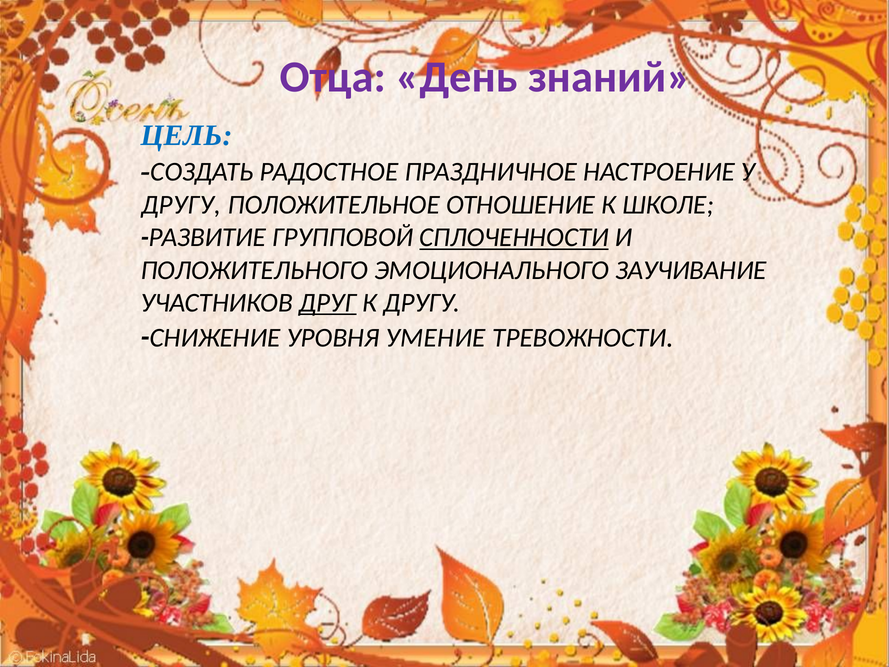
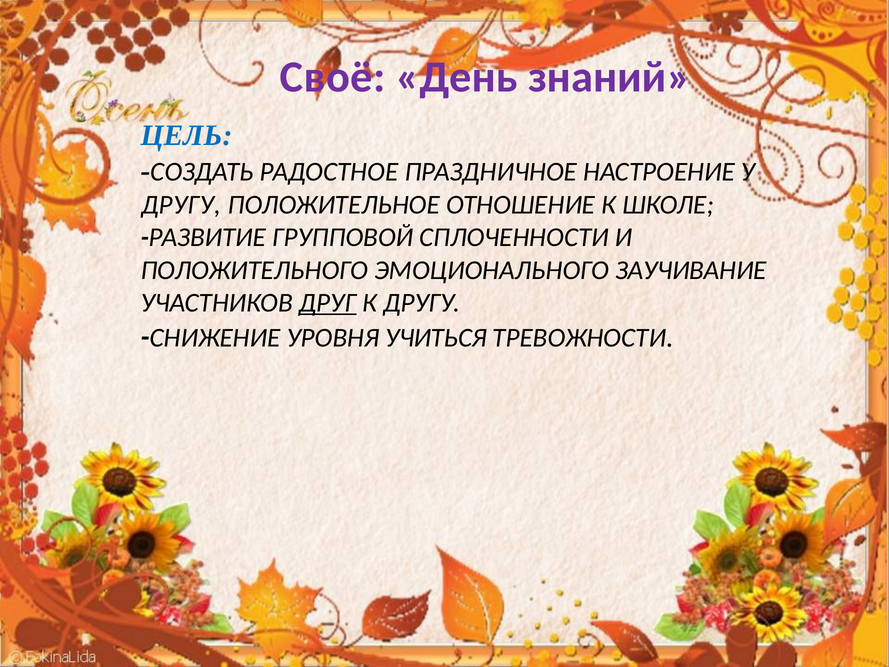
Отца: Отца -> Своё (333, 77)
СПЛОЧЕННОСТИ underline: present -> none (514, 237)
УМЕНИЕ: УМЕНИЕ -> УЧИТЬСЯ (436, 338)
